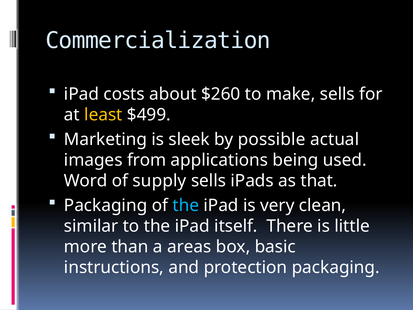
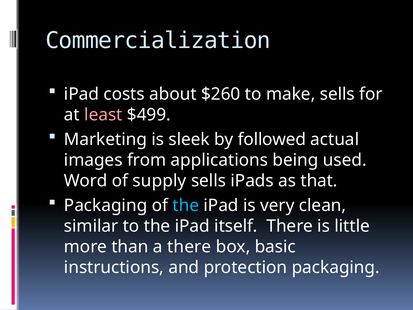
least colour: yellow -> pink (103, 115)
possible: possible -> followed (272, 139)
a areas: areas -> there (189, 247)
